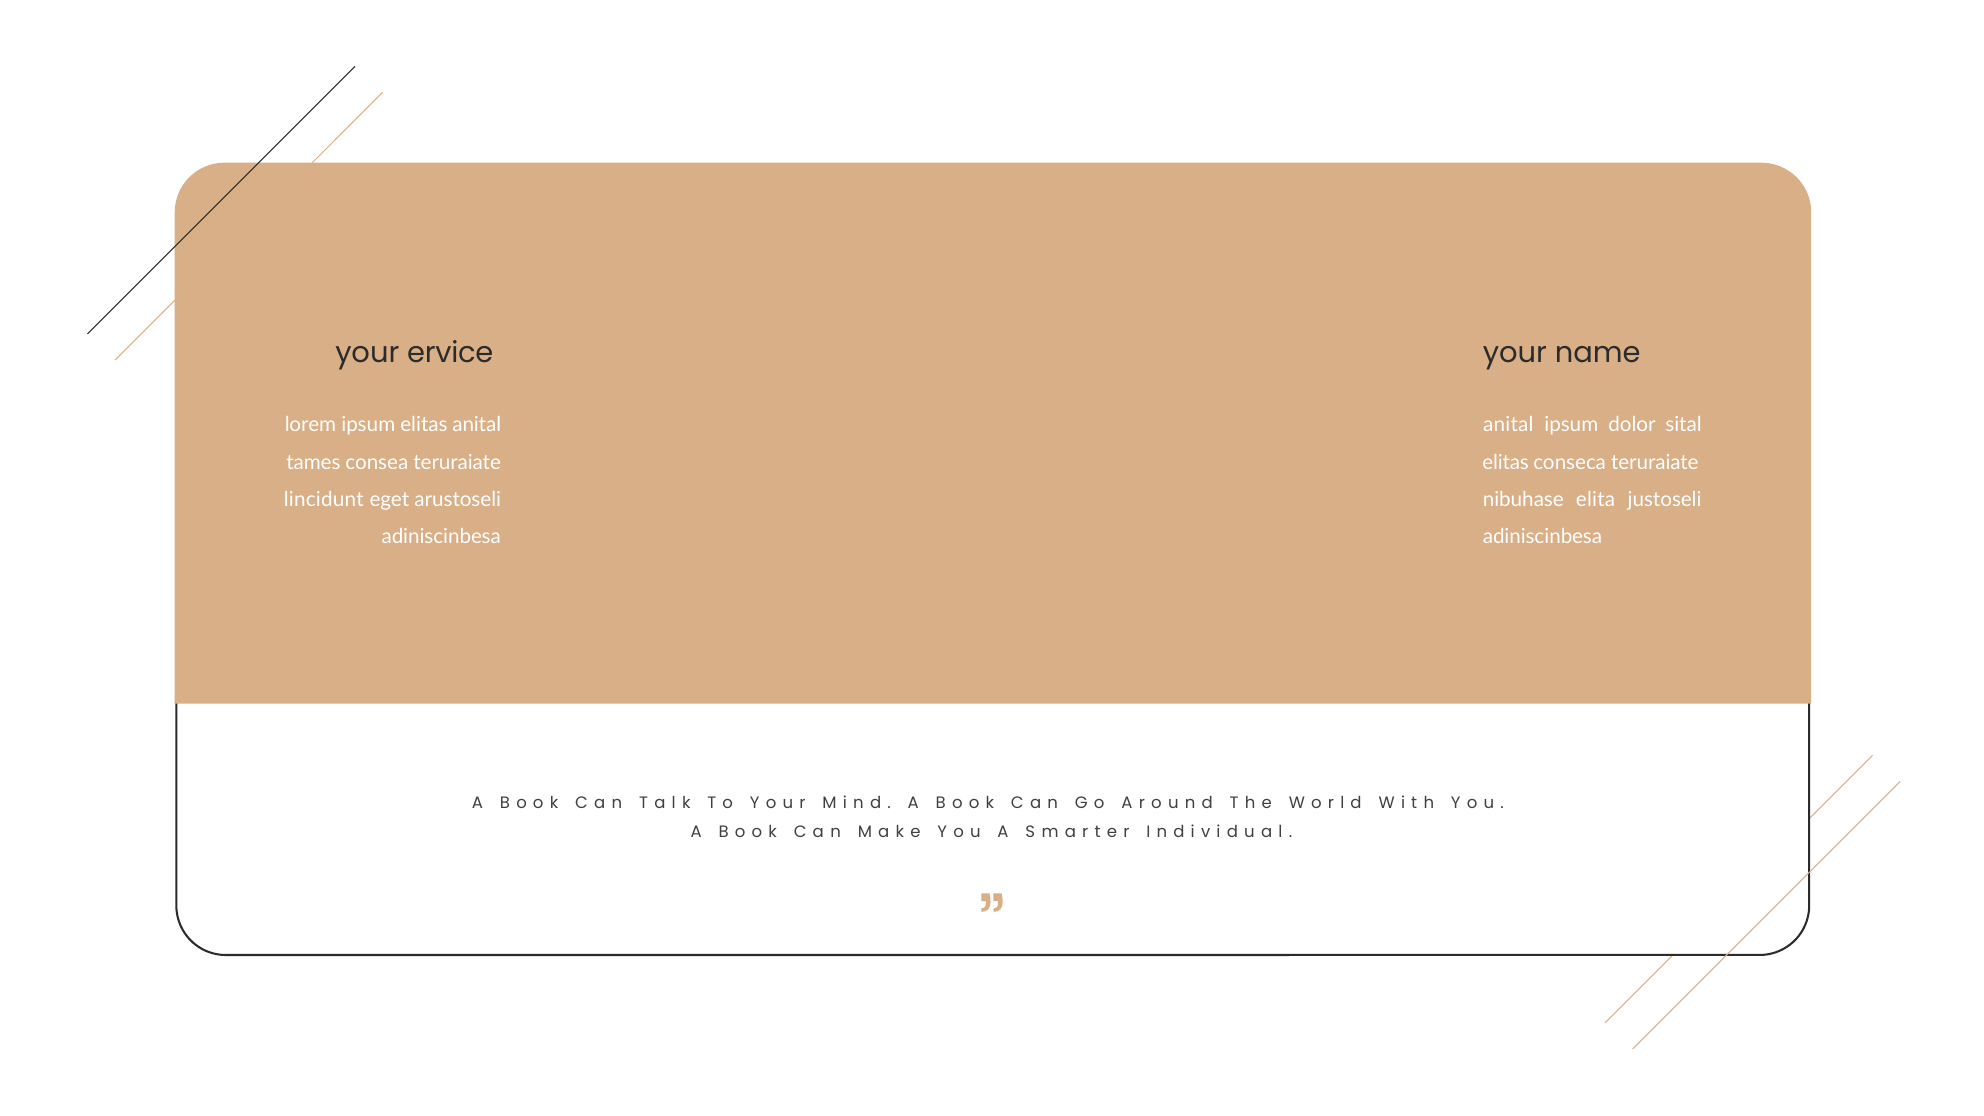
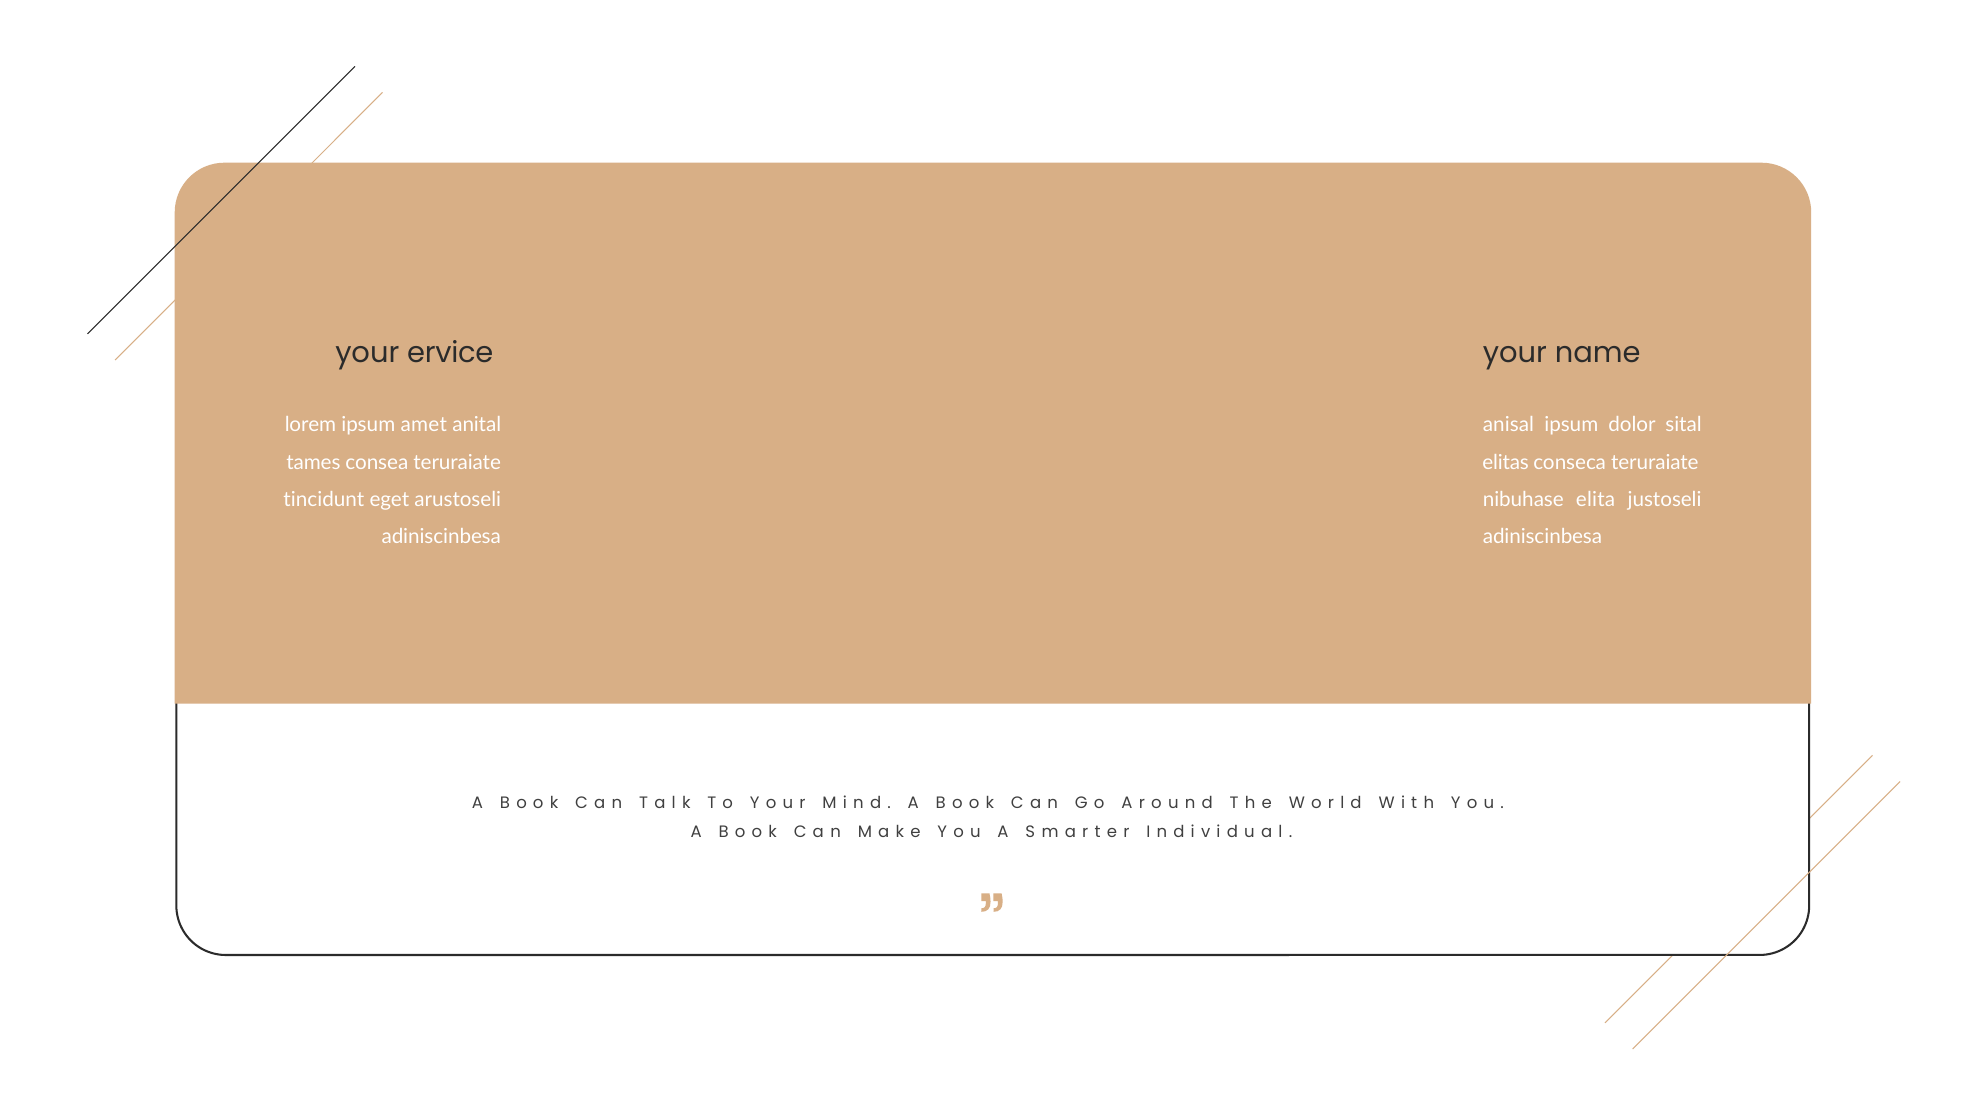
ipsum elitas: elitas -> amet (424, 425)
anital: anital -> anisal (1508, 425)
lincidunt: lincidunt -> tincidunt (324, 500)
